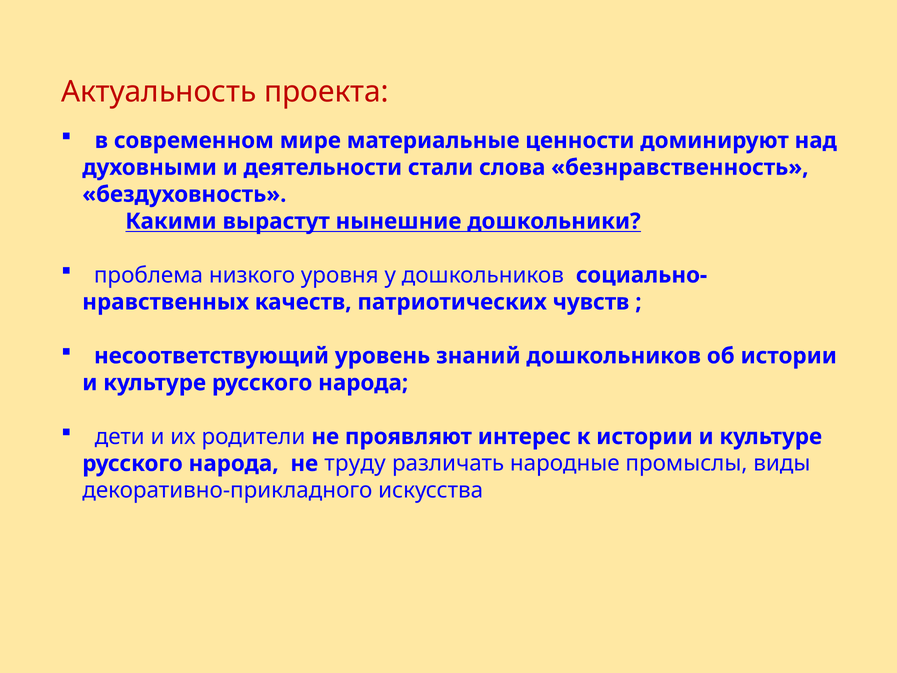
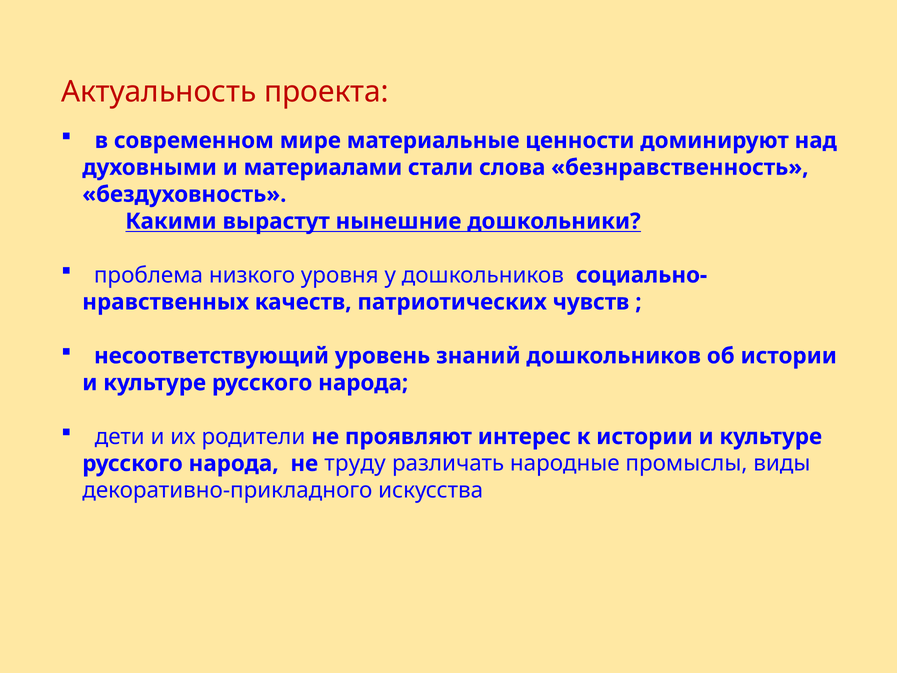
деятельности: деятельности -> материалами (323, 167)
